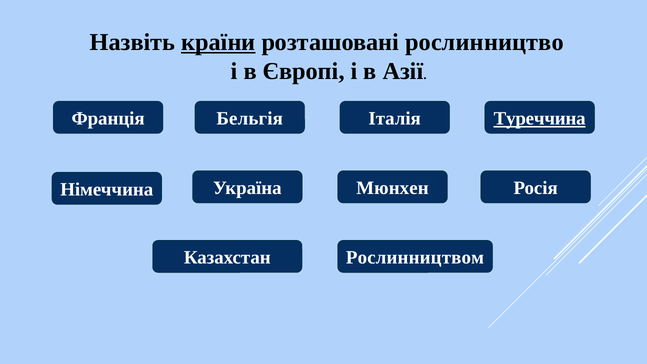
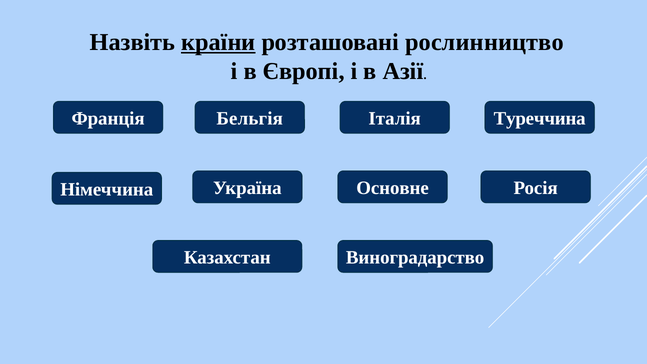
Туреччина underline: present -> none (540, 119)
Мюнхен: Мюнхен -> Основне (393, 188)
Рослинництвом: Рослинництвом -> Виноградарство (415, 258)
